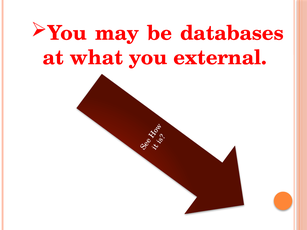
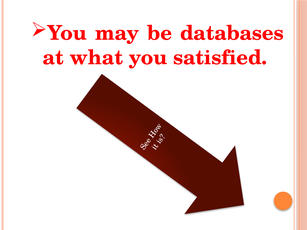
external: external -> satisfied (220, 58)
